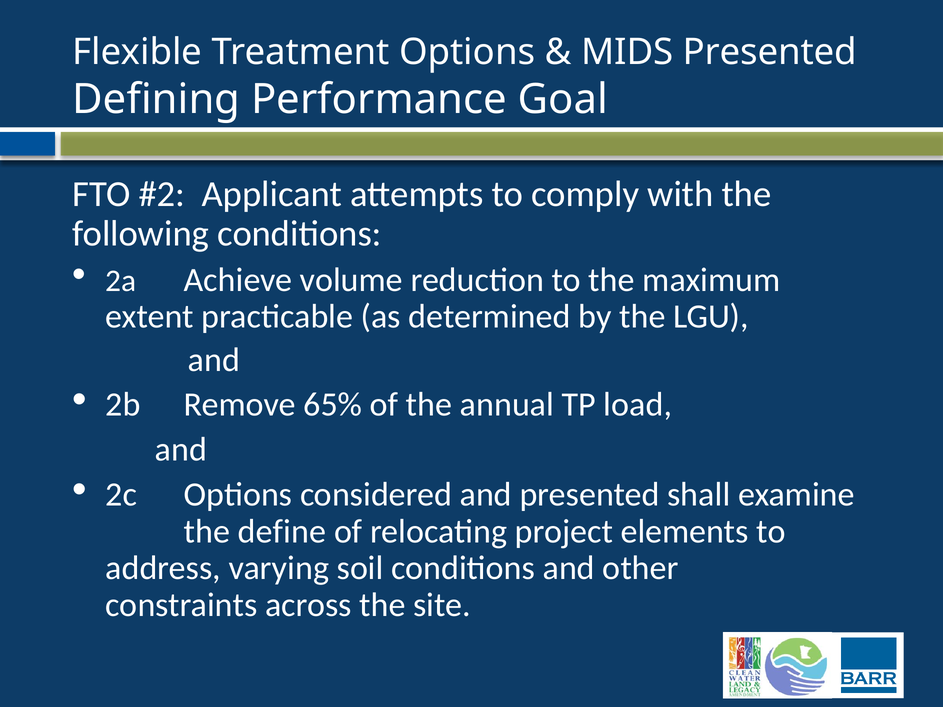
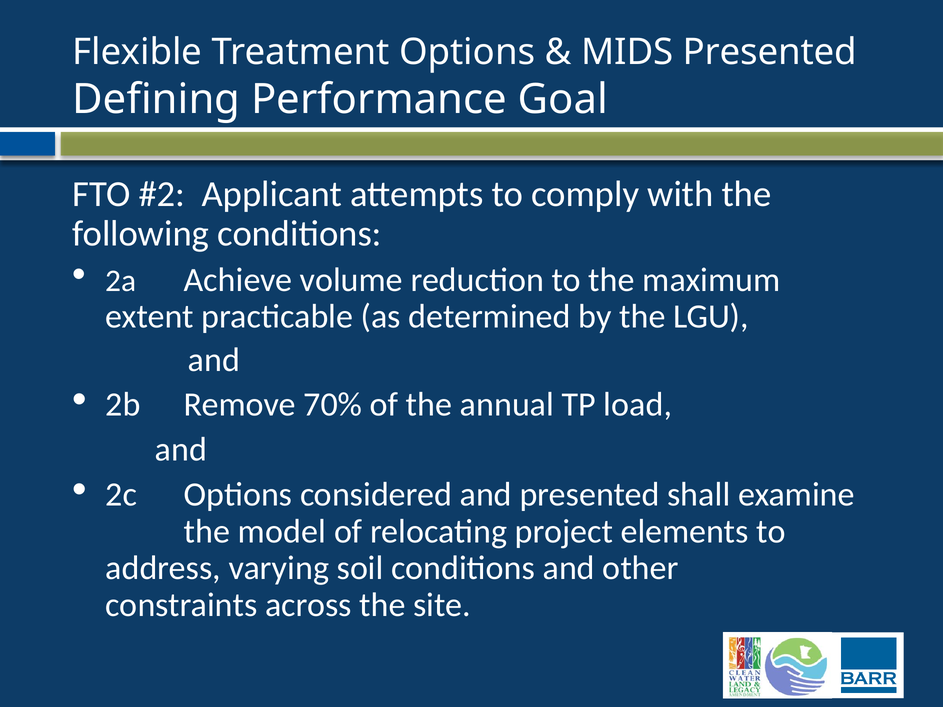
65%: 65% -> 70% (333, 405)
define: define -> model (282, 532)
